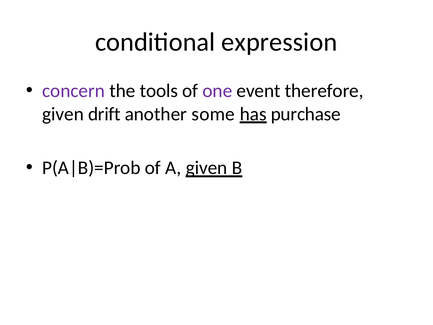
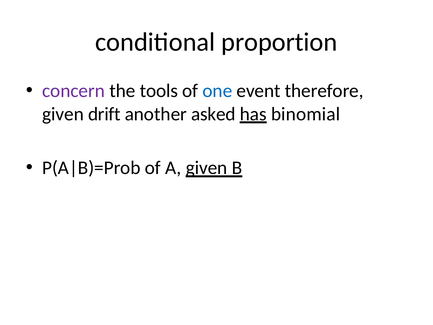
expression: expression -> proportion (279, 42)
one colour: purple -> blue (217, 91)
some: some -> asked (213, 114)
purchase: purchase -> binomial (306, 114)
